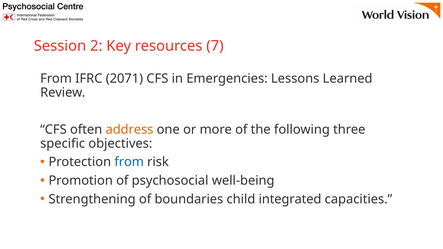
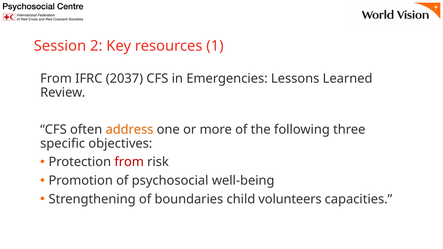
7: 7 -> 1 (215, 46)
2071: 2071 -> 2037 (124, 79)
from colour: blue -> red (129, 162)
integrated: integrated -> volunteers (290, 199)
